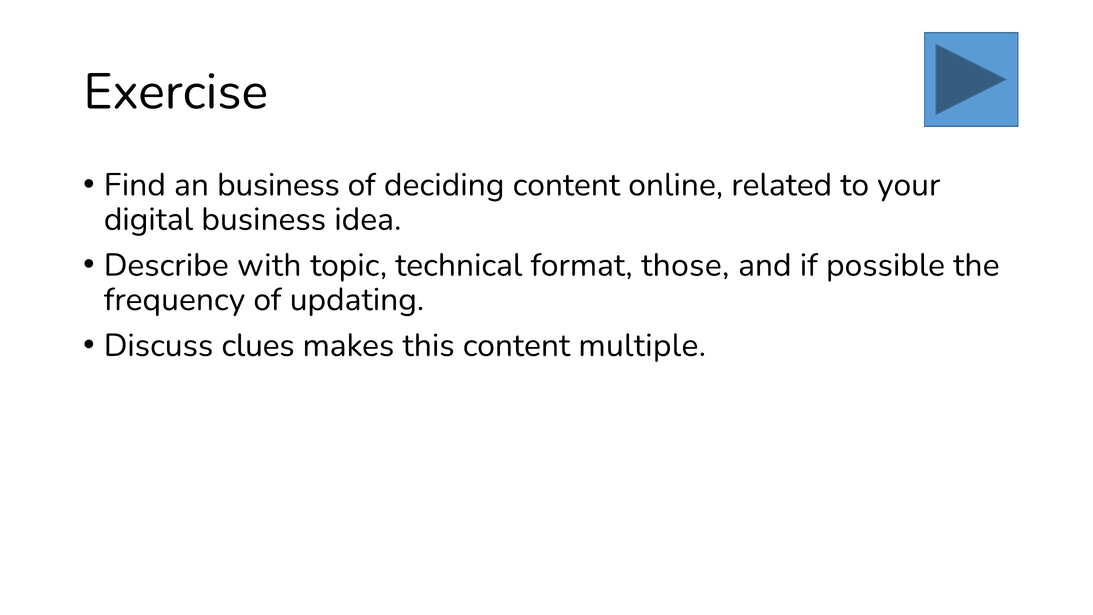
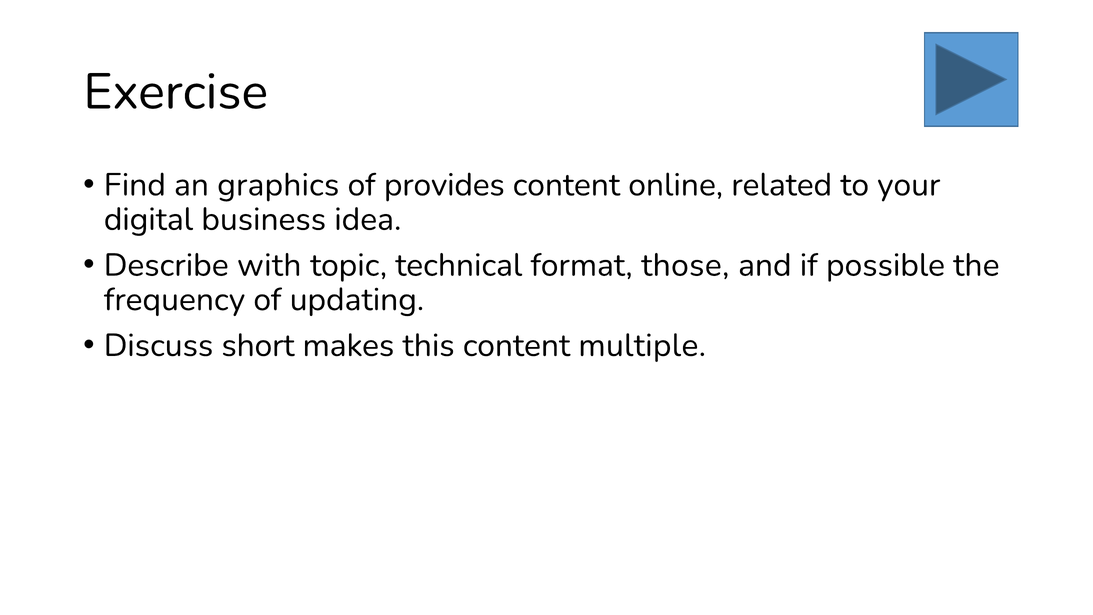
an business: business -> graphics (278, 185)
deciding: deciding -> provides (444, 185)
clues: clues -> short (258, 345)
